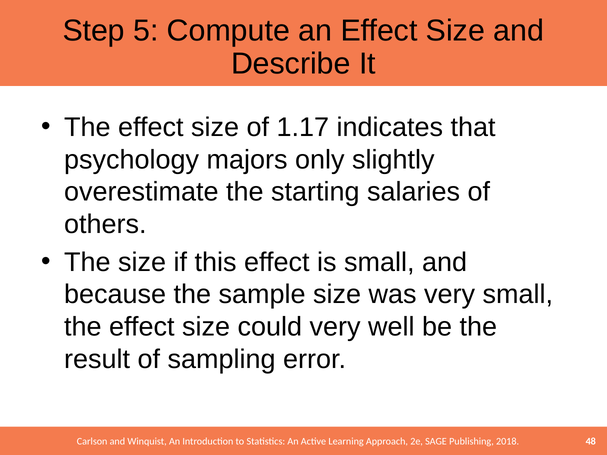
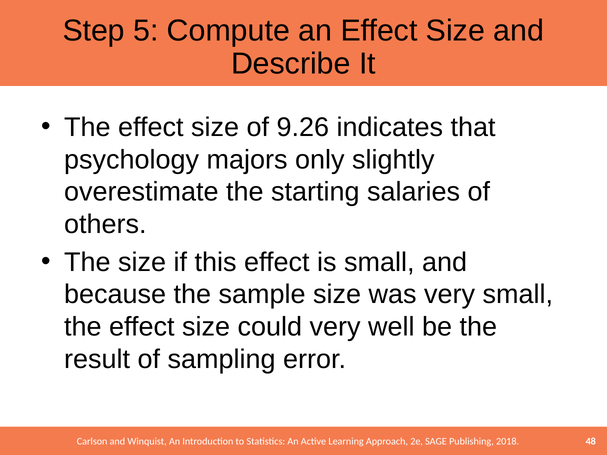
1.17: 1.17 -> 9.26 (303, 127)
